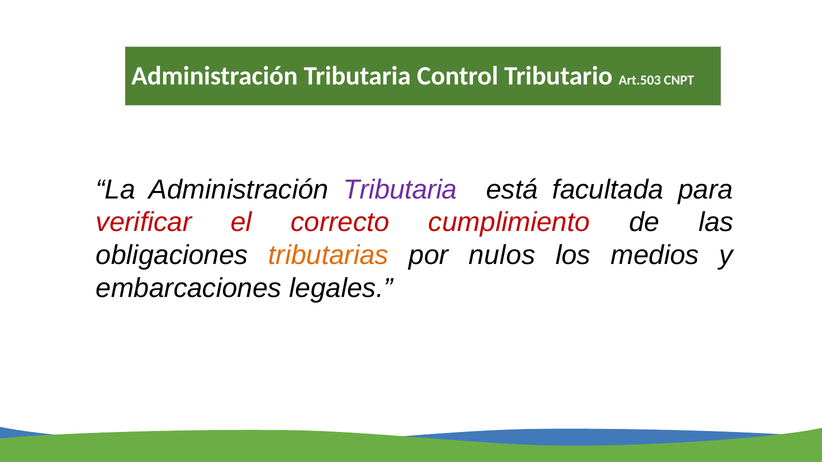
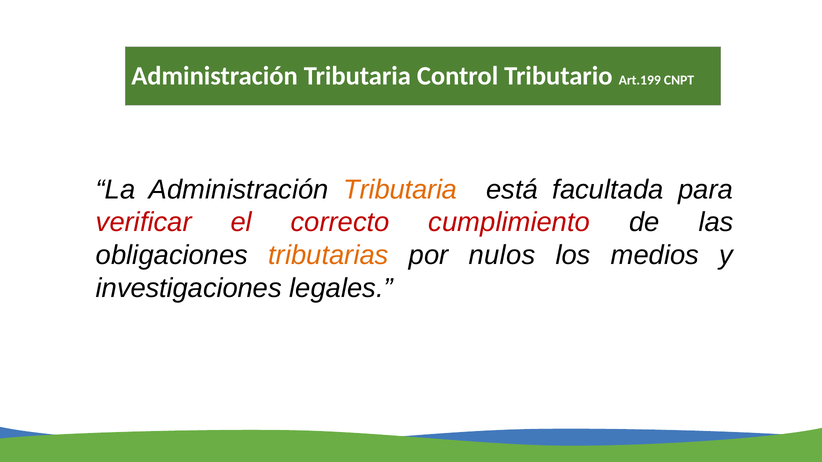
Art.503: Art.503 -> Art.199 (640, 80)
Tributaria colour: purple -> orange (400, 190)
embarcaciones: embarcaciones -> investigaciones (189, 288)
